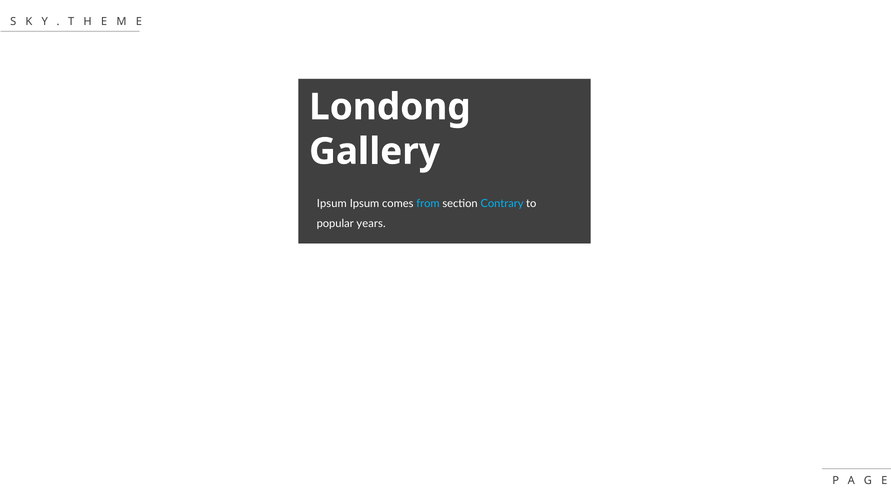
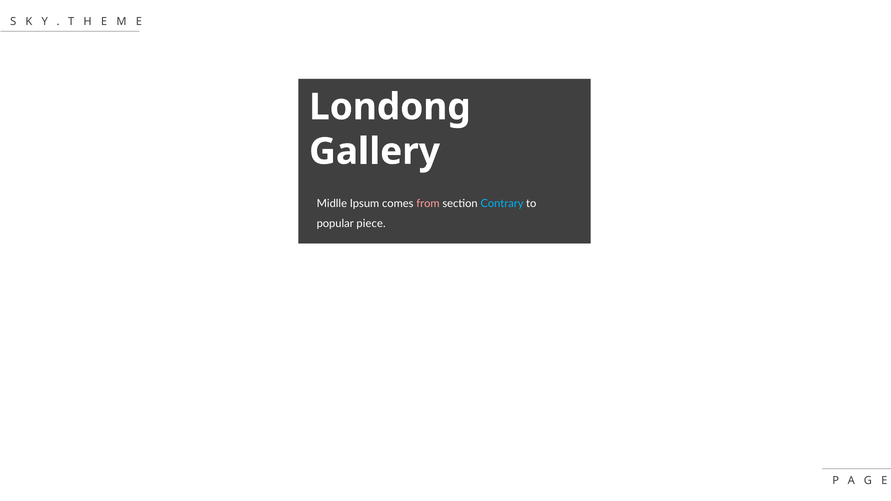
Ipsum: Ipsum -> Midlle (332, 203)
from colour: light blue -> pink (428, 203)
years: years -> piece (371, 223)
